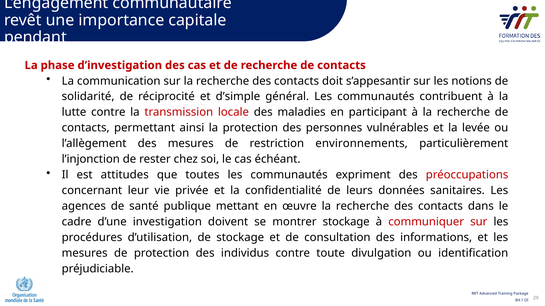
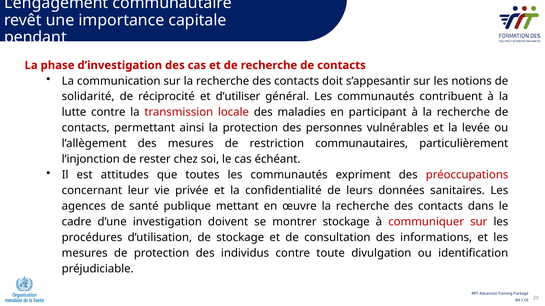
d’simple: d’simple -> d’utiliser (238, 97)
environnements: environnements -> communautaires (362, 144)
